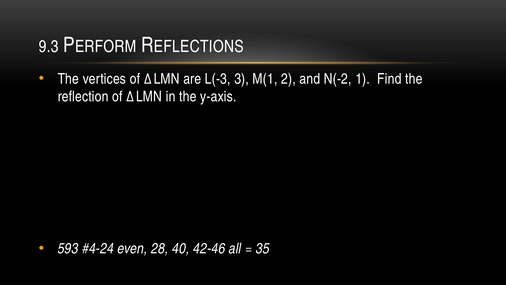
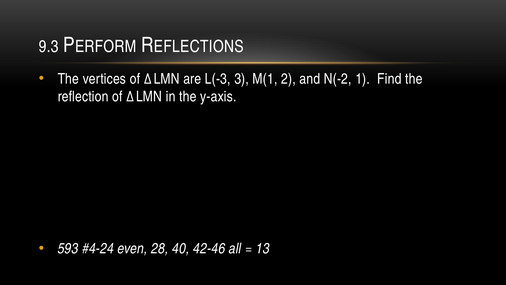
35: 35 -> 13 (263, 248)
